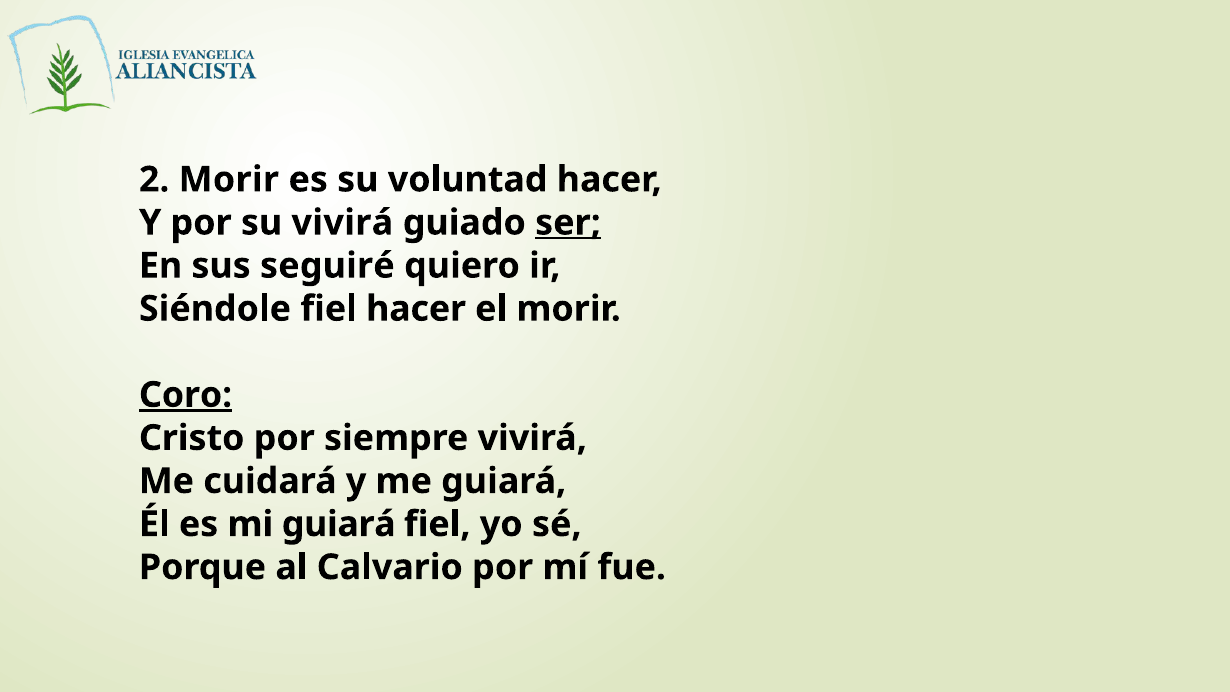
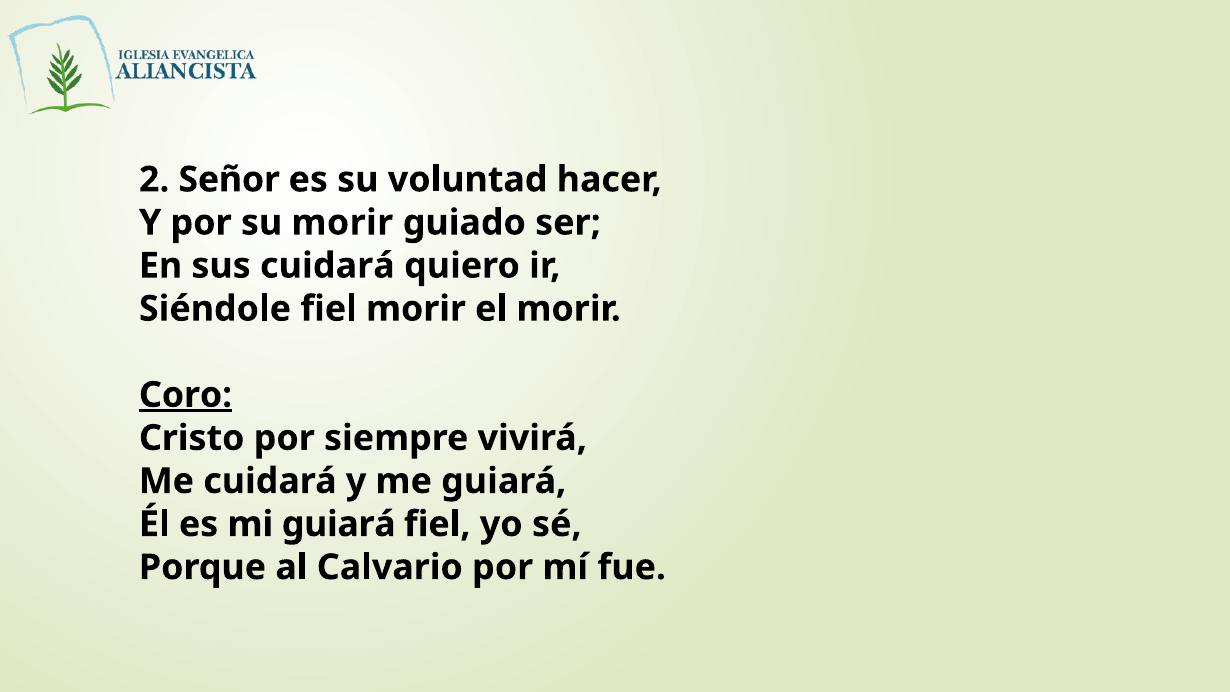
2 Morir: Morir -> Señor (229, 180)
su vivirá: vivirá -> morir (342, 223)
ser underline: present -> none (568, 223)
sus seguiré: seguiré -> cuidará (327, 266)
fiel hacer: hacer -> morir (416, 309)
